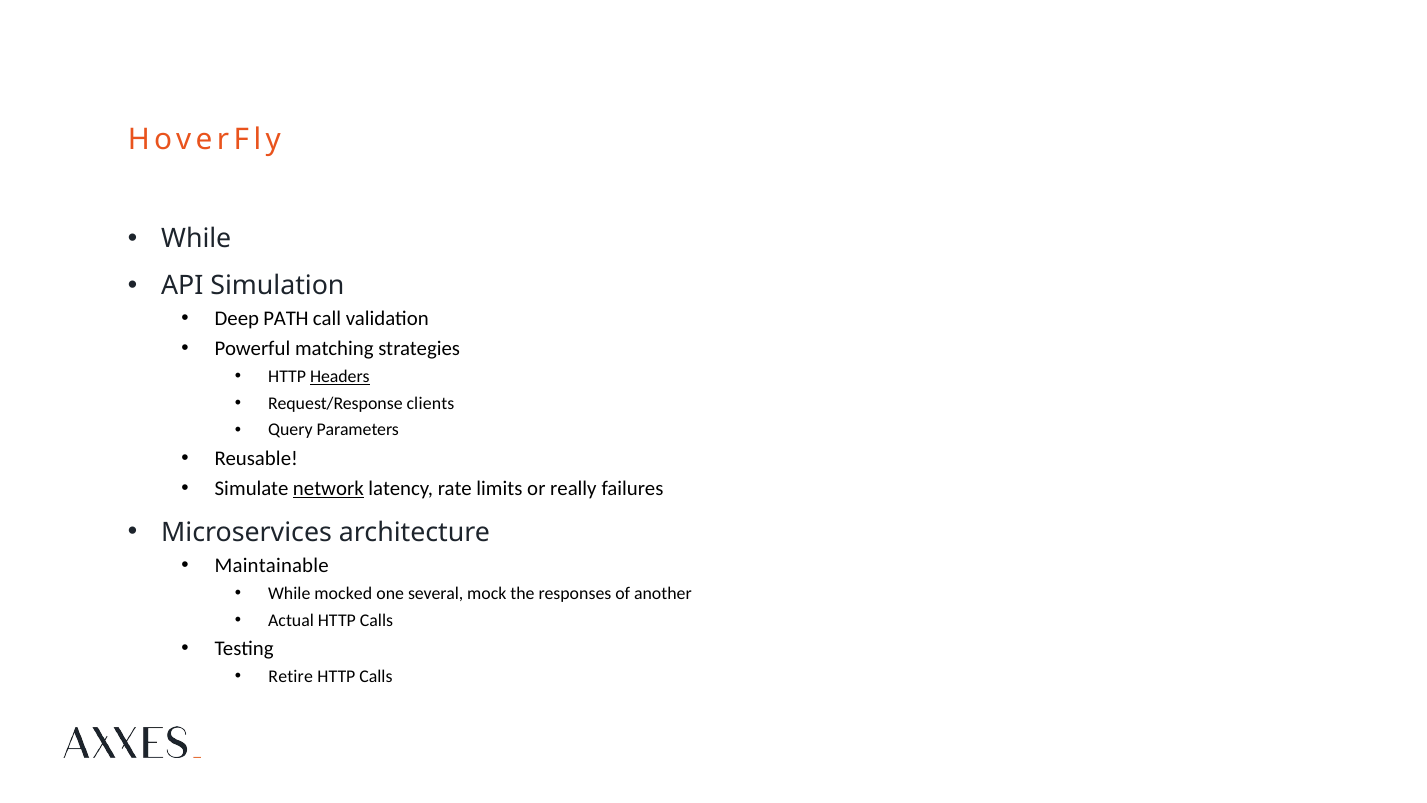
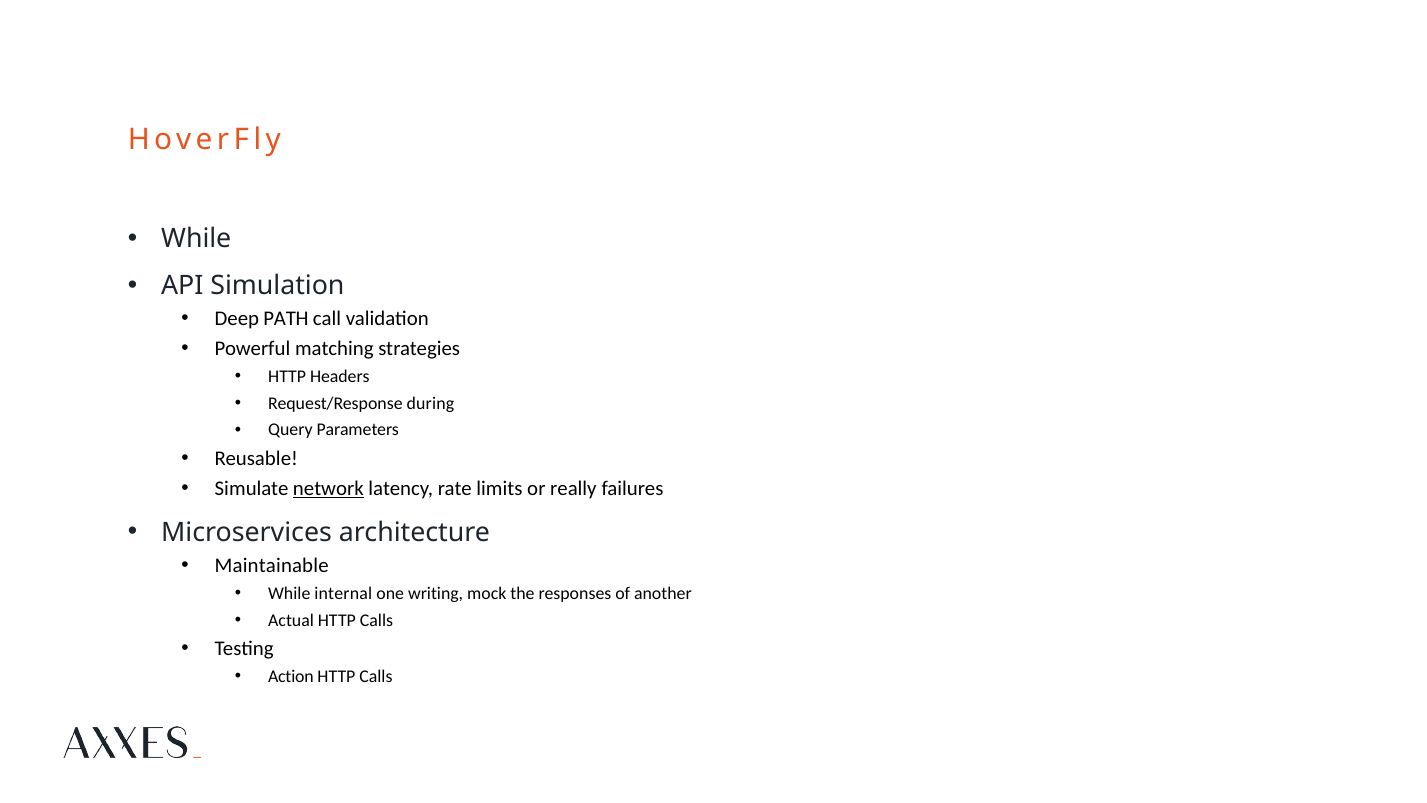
Headers underline: present -> none (340, 376)
clients: clients -> during (430, 403)
mocked: mocked -> internal (343, 593)
several: several -> writing (436, 593)
Retire: Retire -> Action (291, 677)
